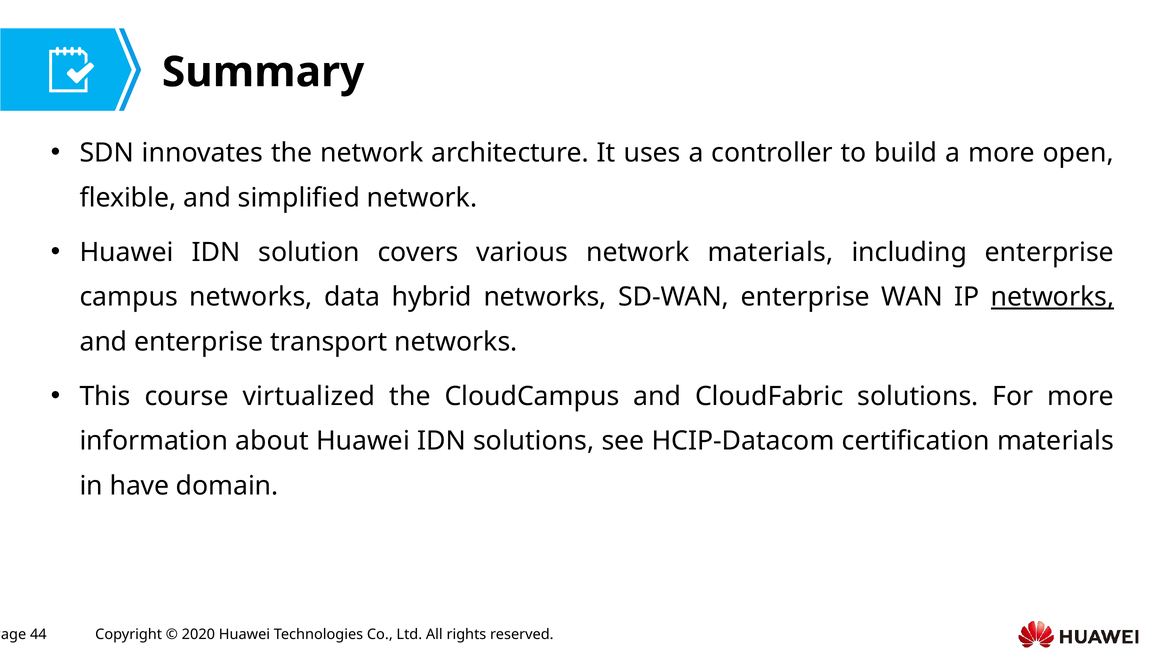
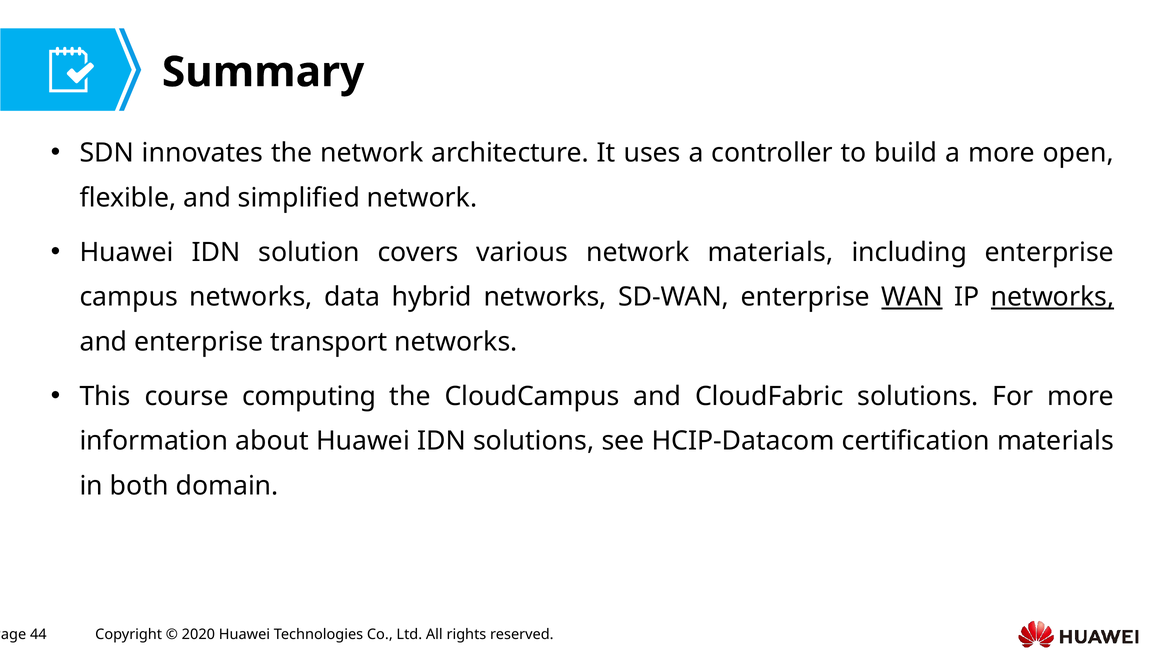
WAN underline: none -> present (912, 297)
virtualized: virtualized -> computing (309, 396)
have: have -> both (139, 486)
